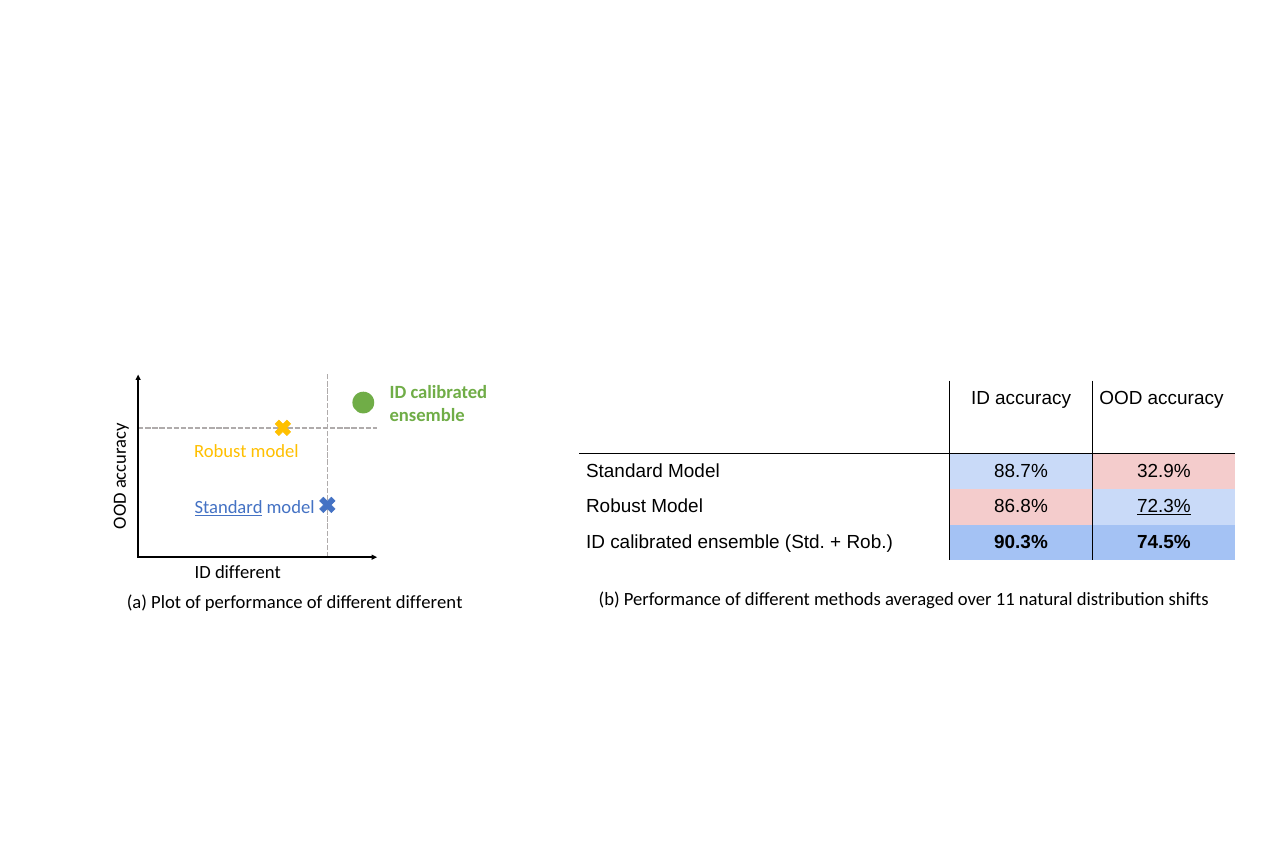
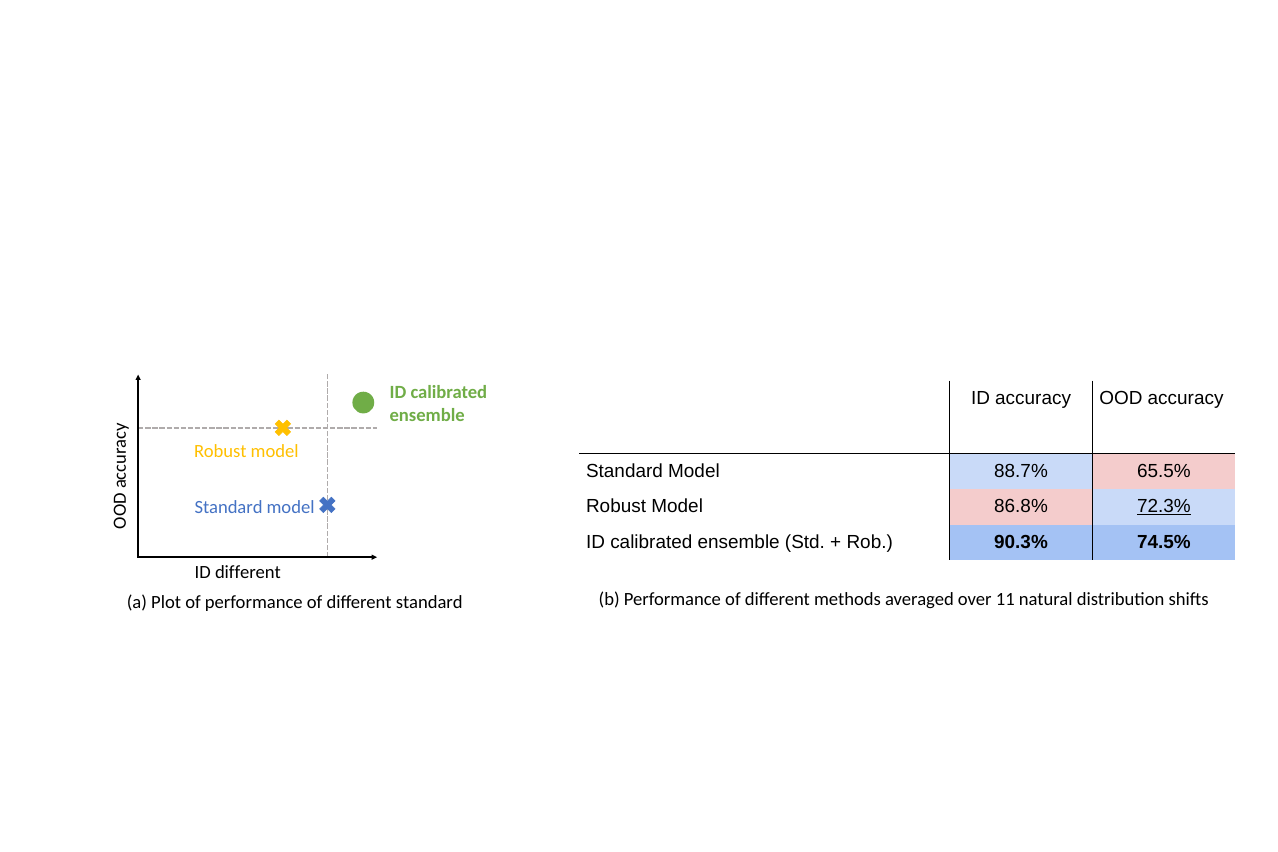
32.9%: 32.9% -> 65.5% (1164, 471)
Standard underline: present -> none (229, 507)
different different: different -> standard (429, 602)
